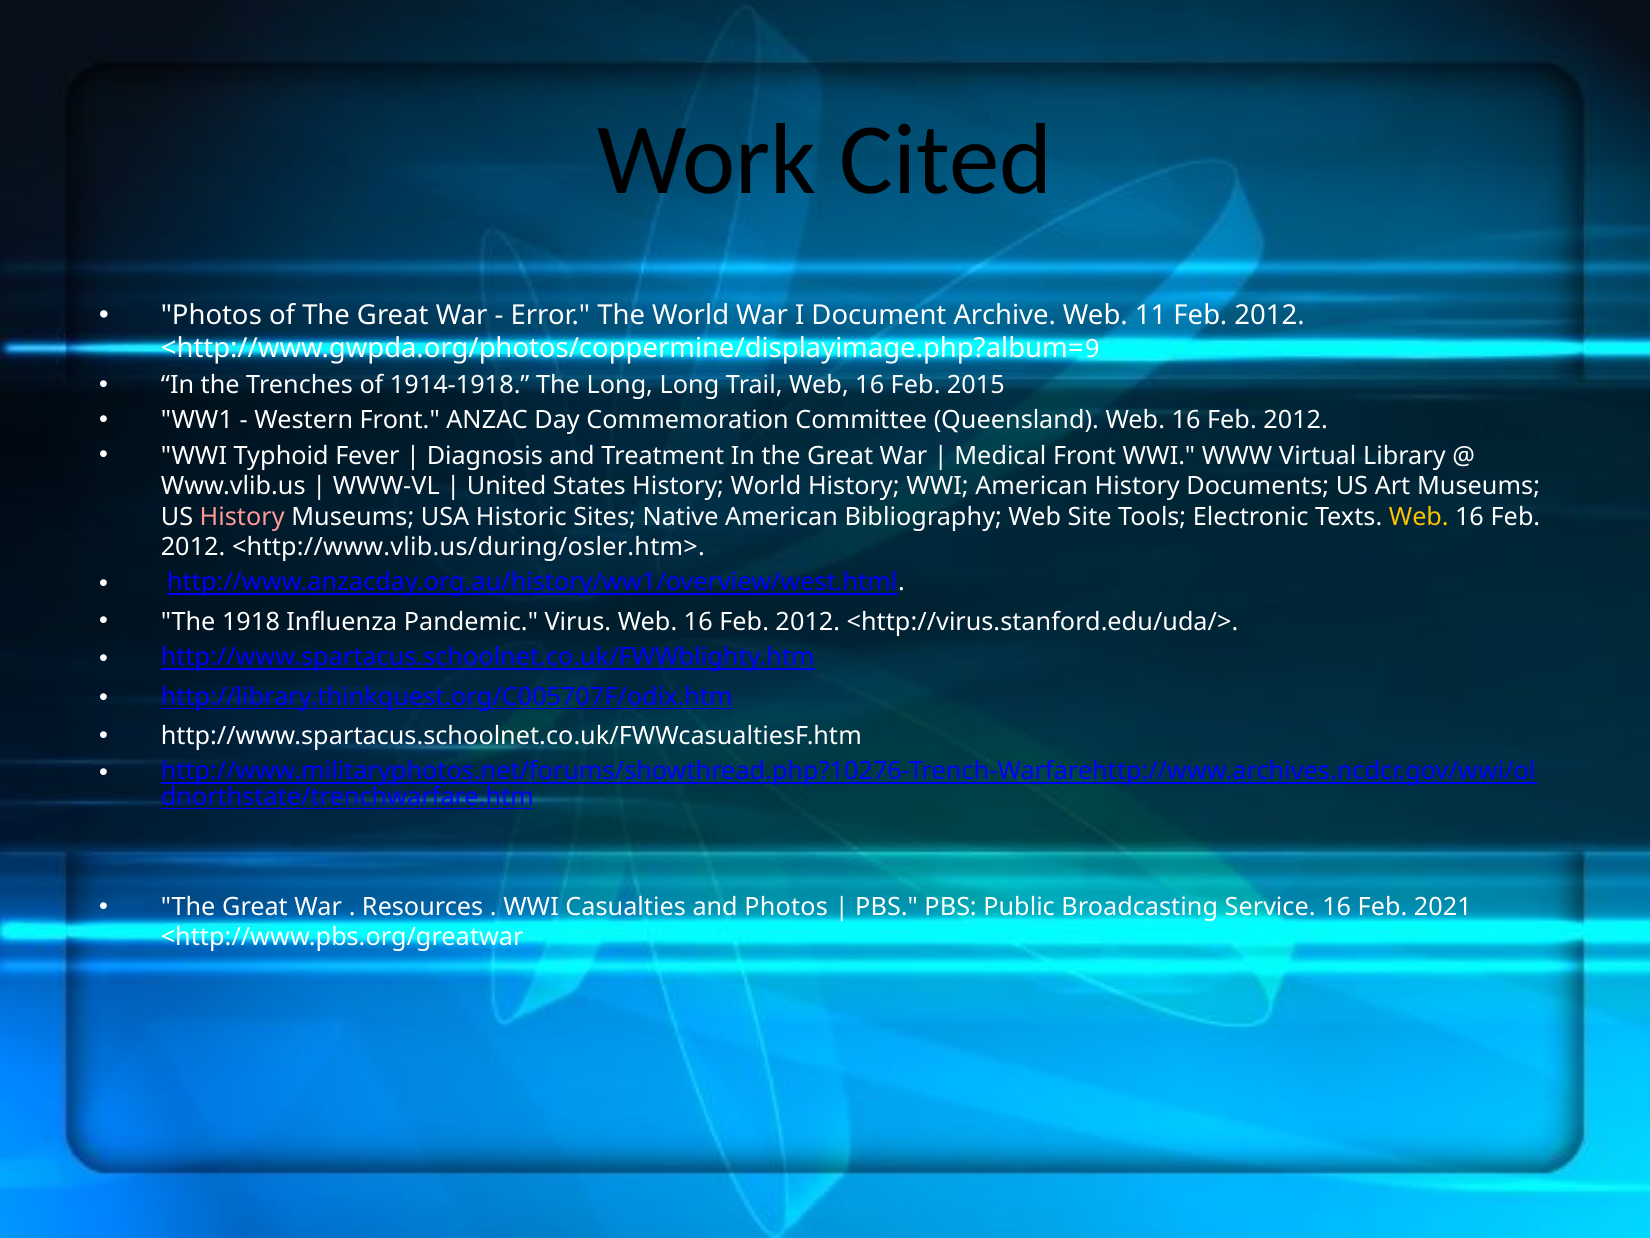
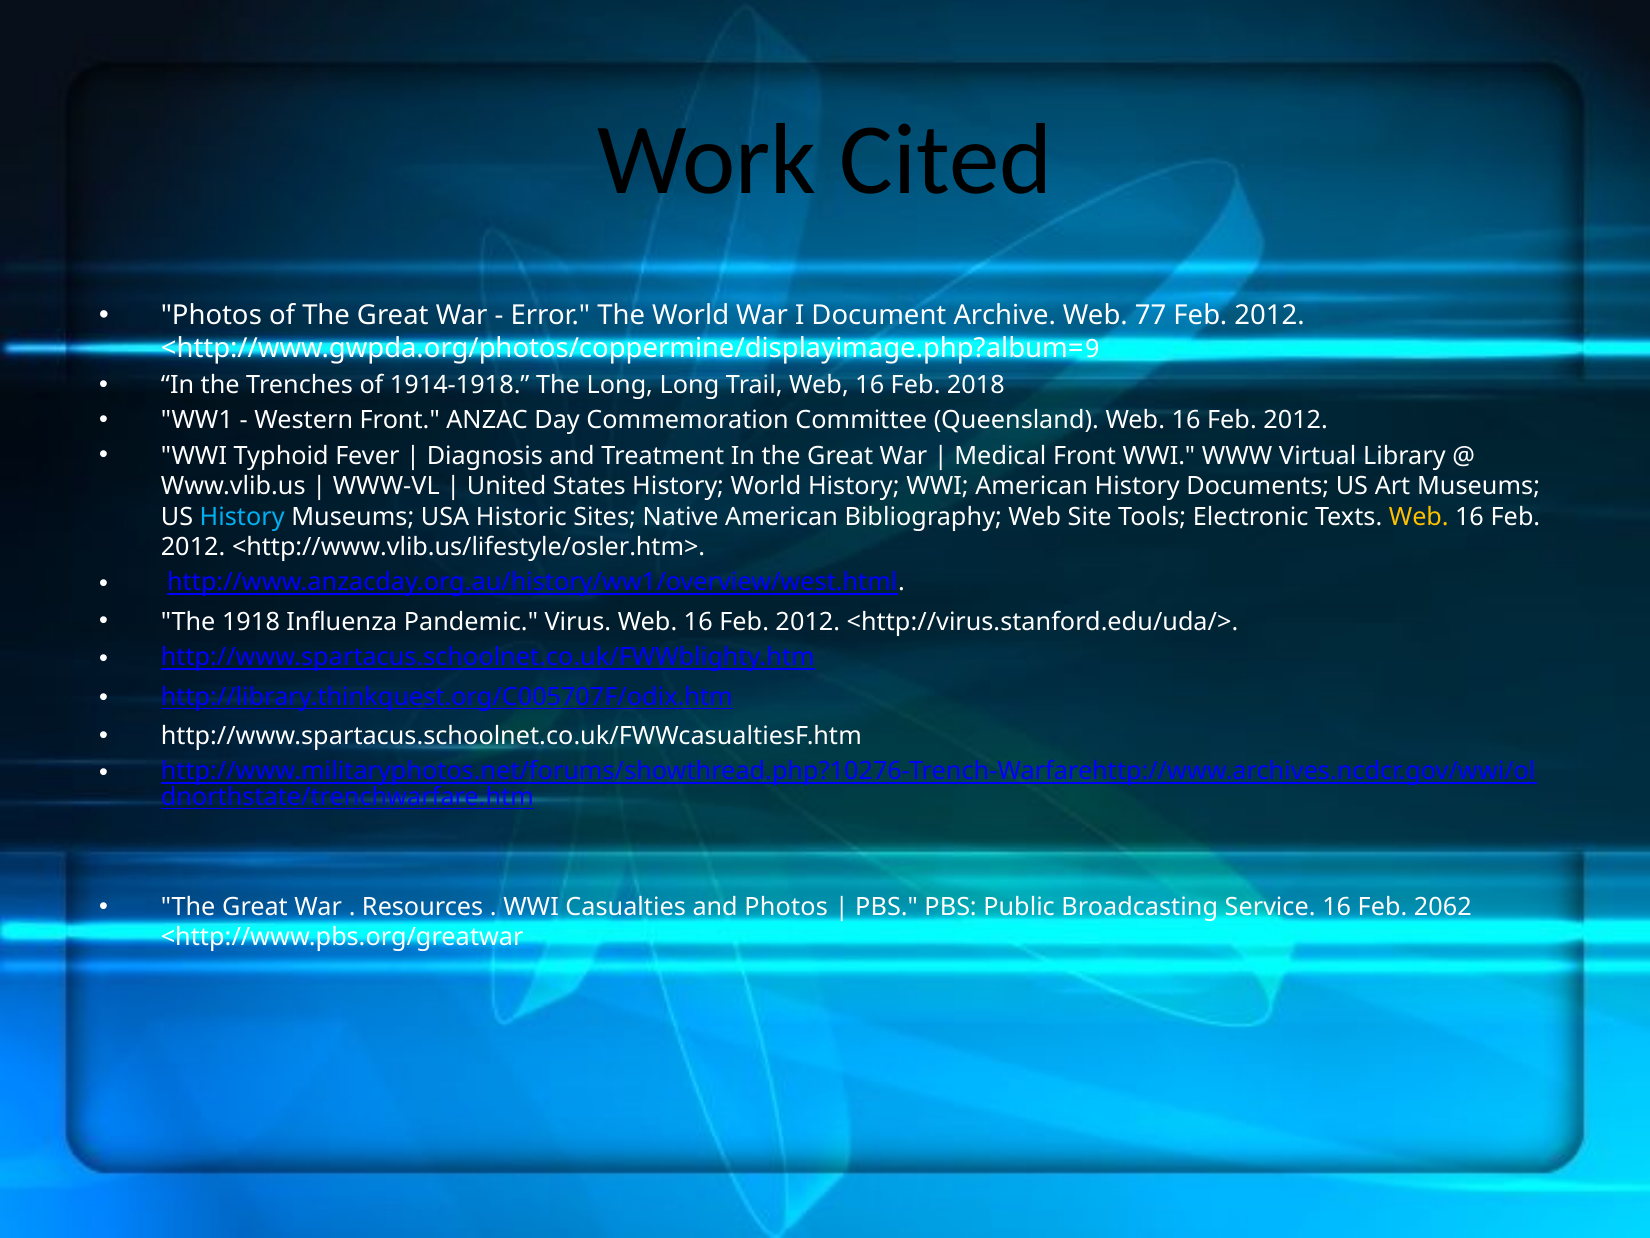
11: 11 -> 77 (1151, 315)
2015: 2015 -> 2018 (976, 385)
History colour: pink -> light blue (242, 516)
<http://www.vlib.us/during/osler.htm>: <http://www.vlib.us/during/osler.htm> -> <http://www.vlib.us/lifestyle/osler.htm> (469, 547)
2021: 2021 -> 2062 (1443, 907)
